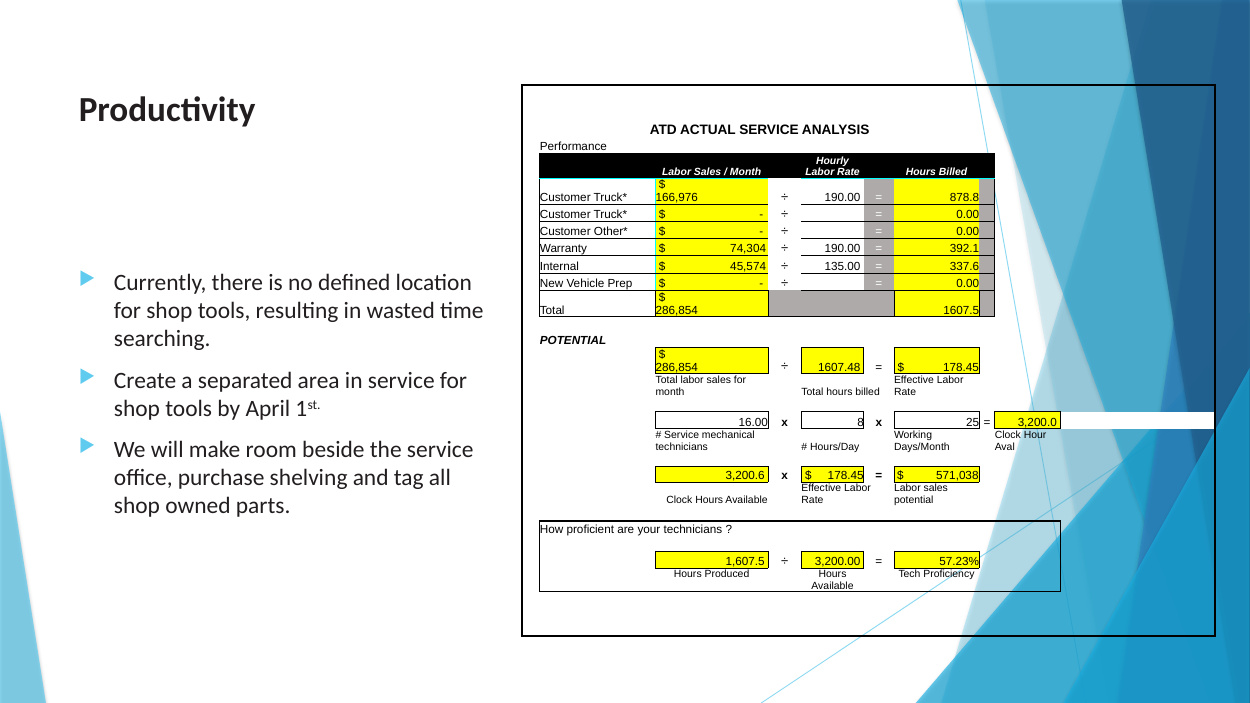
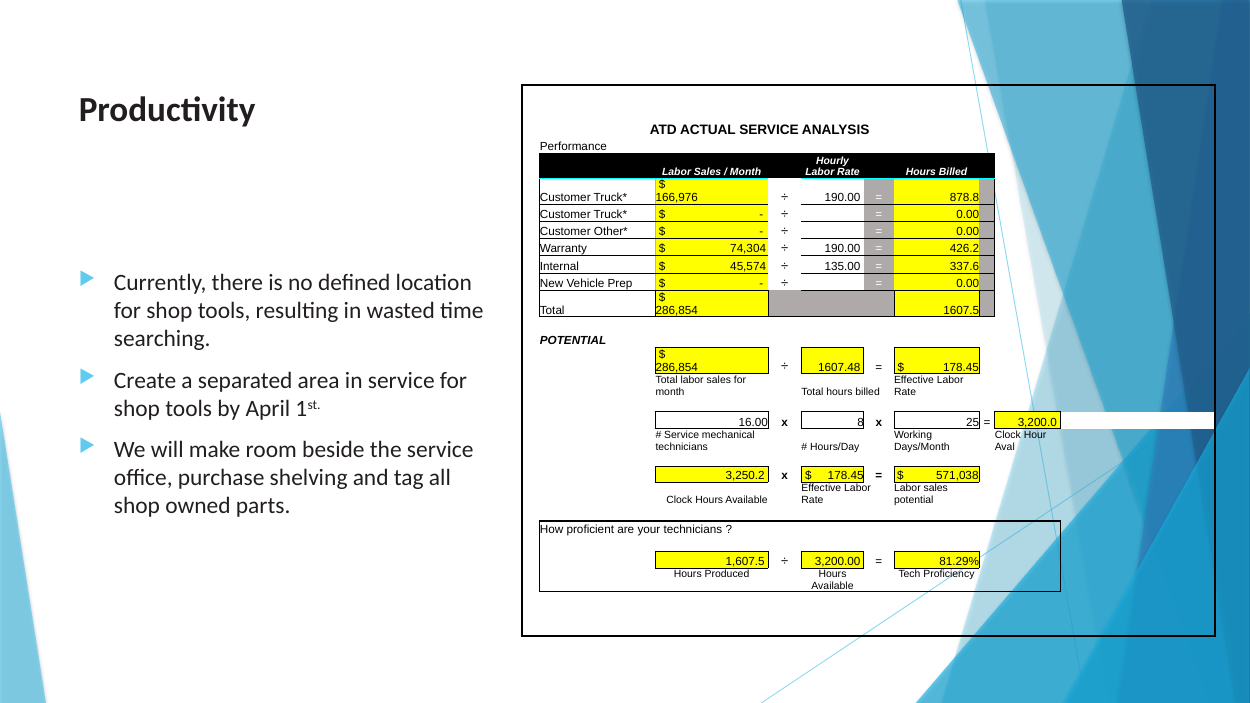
392.1: 392.1 -> 426.2 (964, 249)
3,200.6: 3,200.6 -> 3,250.2 (745, 476)
57.23%: 57.23% -> 81.29% (959, 562)
